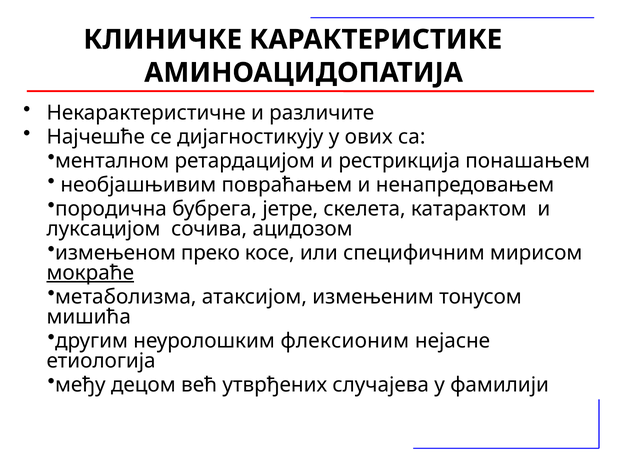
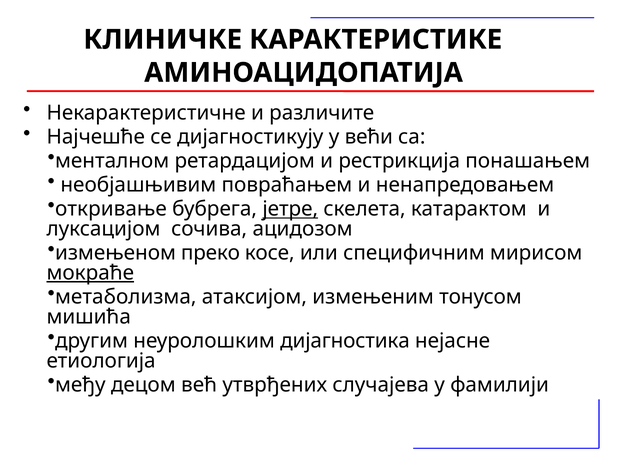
ових: ових -> већи (369, 137)
породична: породична -> откривање (111, 209)
јетре underline: none -> present (290, 209)
флексионим: флексионим -> дијагностика (345, 341)
